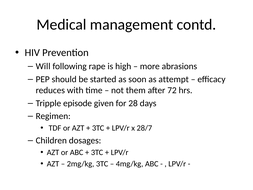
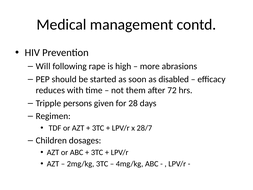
attempt: attempt -> disabled (174, 79)
episode: episode -> persons (78, 103)
